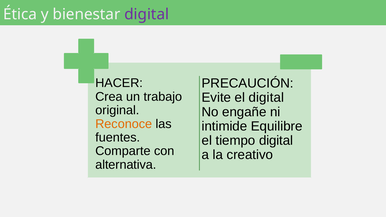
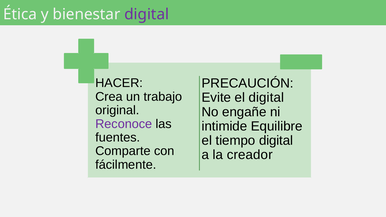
Reconoce colour: orange -> purple (124, 124)
creativo: creativo -> creador (250, 155)
alternativa: alternativa -> fácilmente (126, 165)
